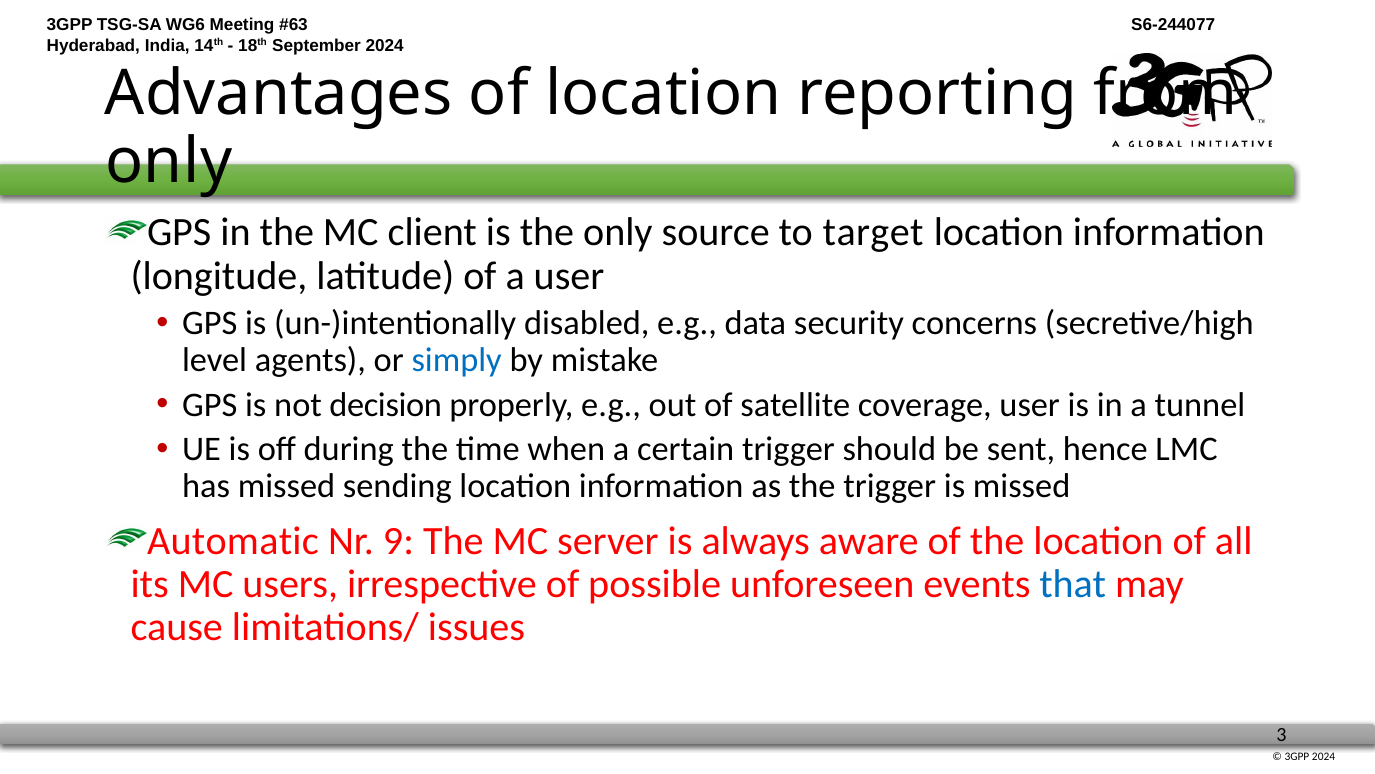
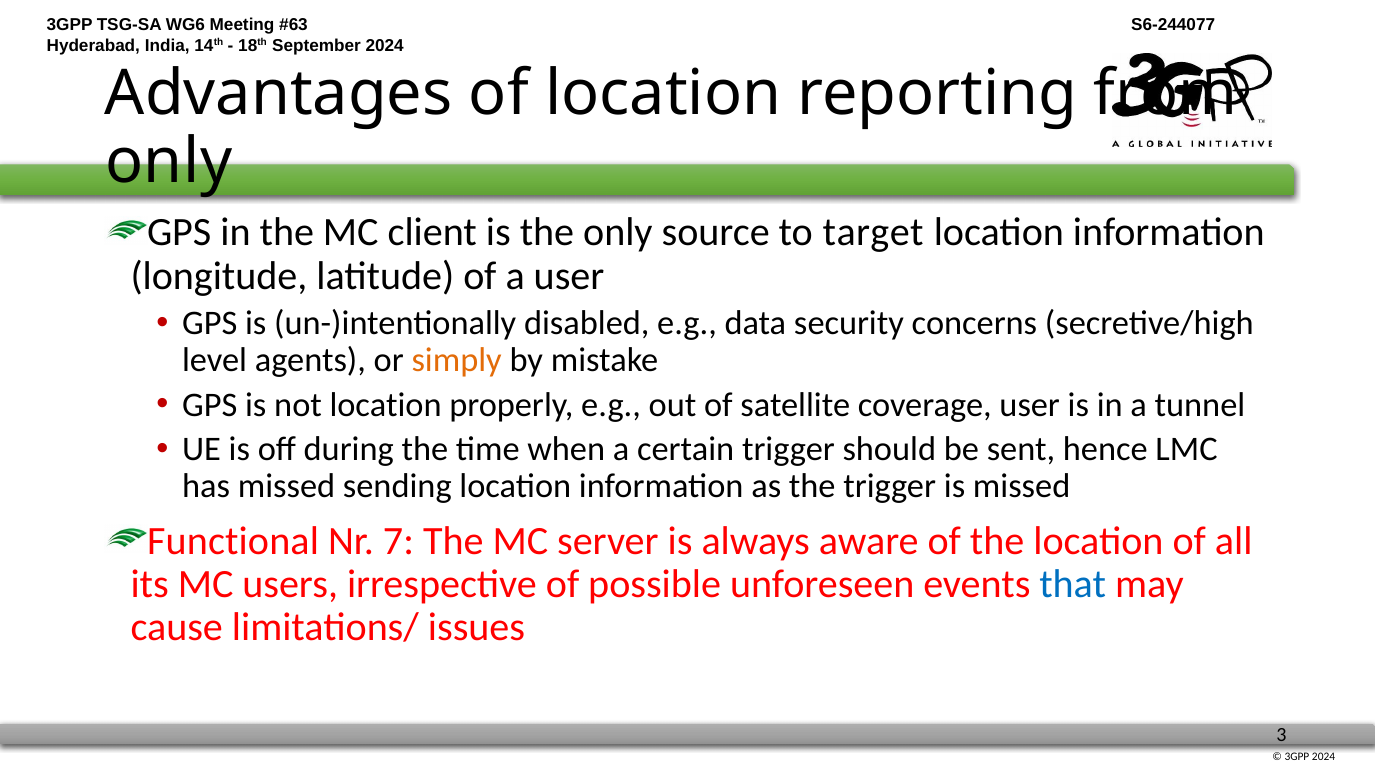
simply colour: blue -> orange (457, 360)
not decision: decision -> location (386, 405)
Automatic: Automatic -> Functional (233, 540)
9: 9 -> 7 (398, 540)
